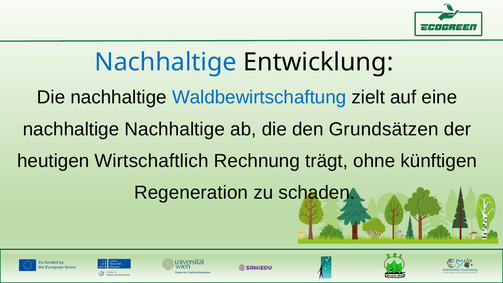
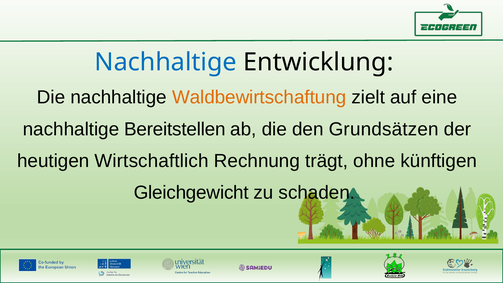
Waldbewirtschaftung colour: blue -> orange (259, 97)
nachhaltige Nachhaltige: Nachhaltige -> Bereitstellen (175, 129)
Regeneration: Regeneration -> Gleichgewicht (191, 193)
